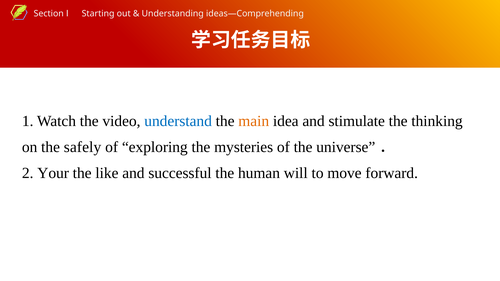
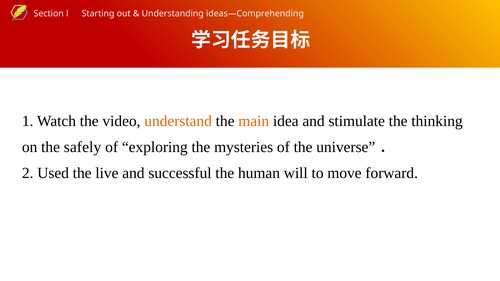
understand colour: blue -> orange (178, 121)
Your: Your -> Used (53, 173)
like: like -> live (107, 173)
